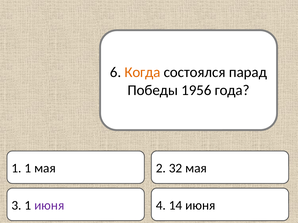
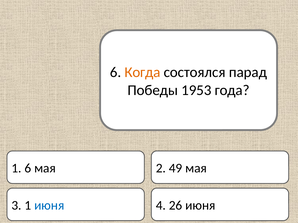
1956: 1956 -> 1953 (196, 90)
1 1: 1 -> 6 (28, 169)
32: 32 -> 49 (176, 169)
июня colour: purple -> blue (49, 206)
14: 14 -> 26 (176, 206)
